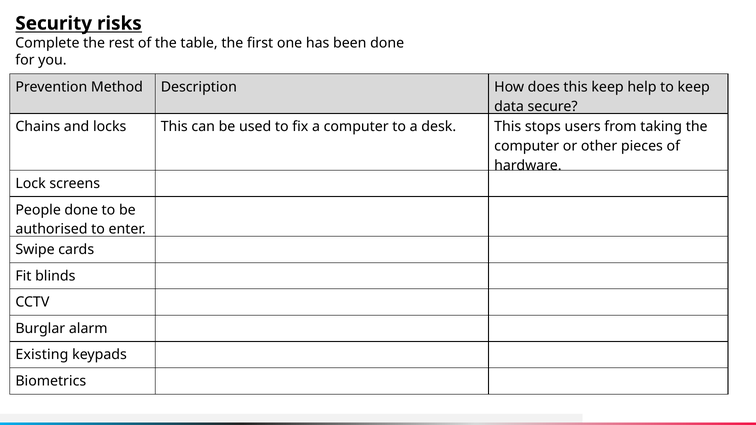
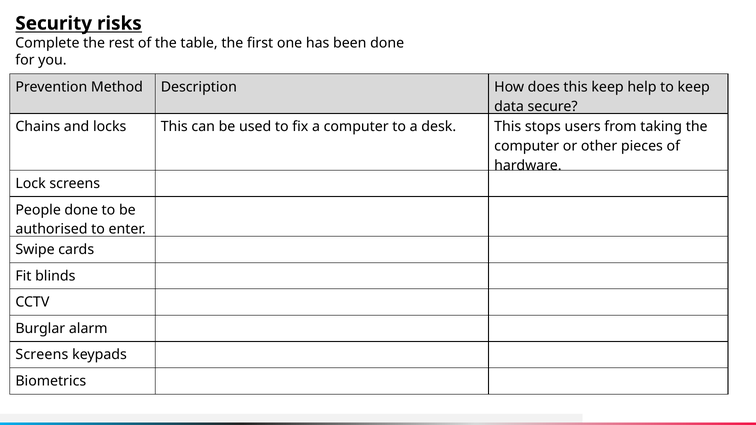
Existing: Existing -> Screens (42, 355)
